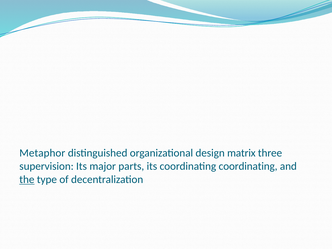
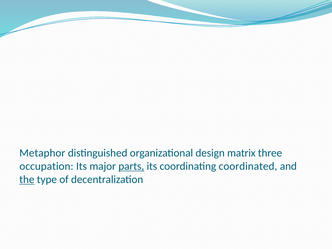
supervision: supervision -> occupation (46, 166)
parts underline: none -> present (131, 166)
coordinating coordinating: coordinating -> coordinated (248, 166)
